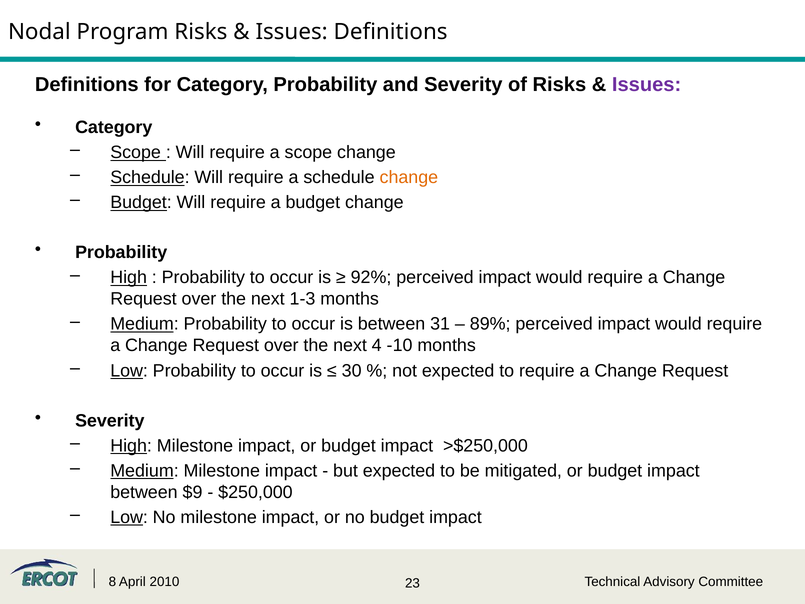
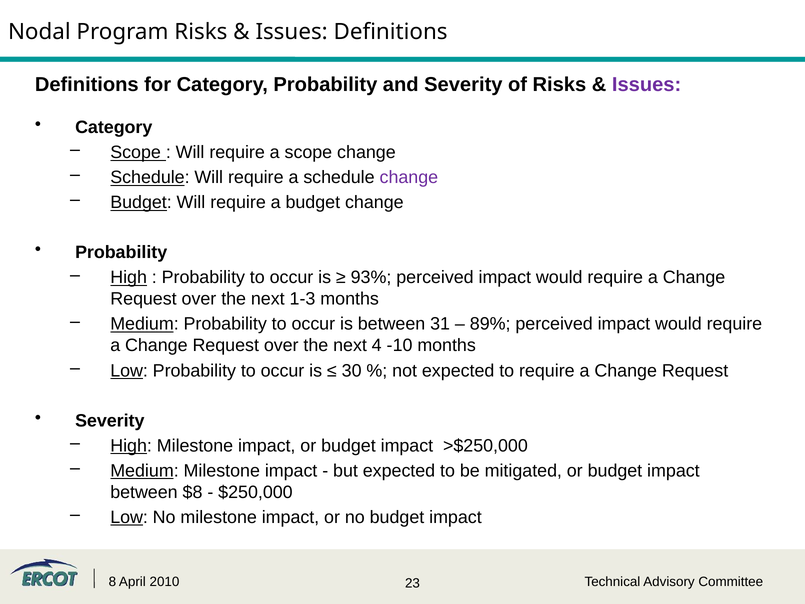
change colour: orange -> purple (409, 177)
92%: 92% -> 93% (371, 277)
$9: $9 -> $8 (193, 492)
